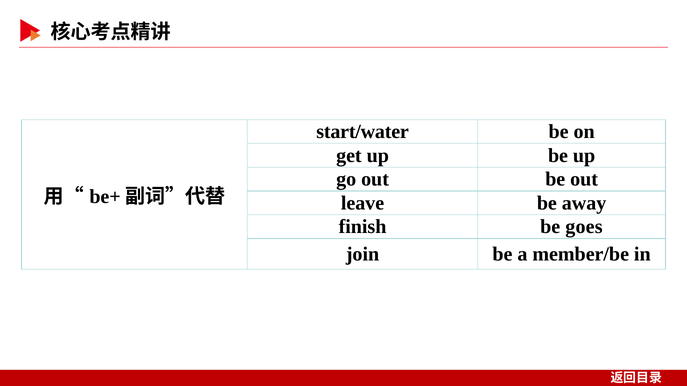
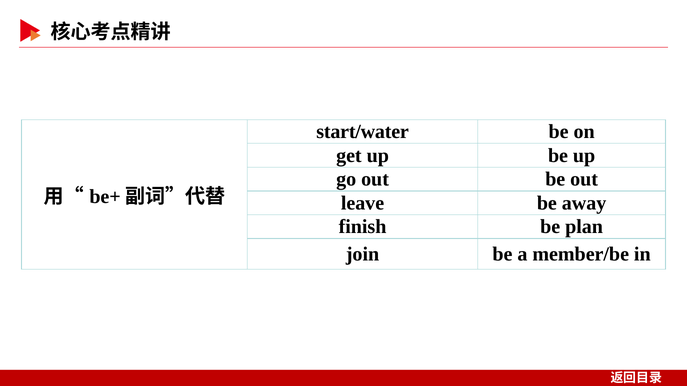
goes: goes -> plan (584, 227)
